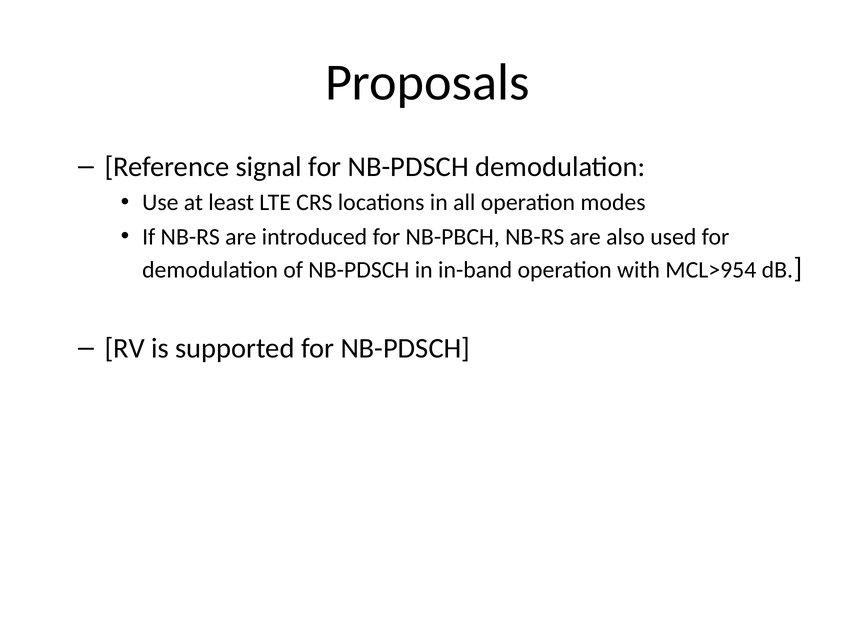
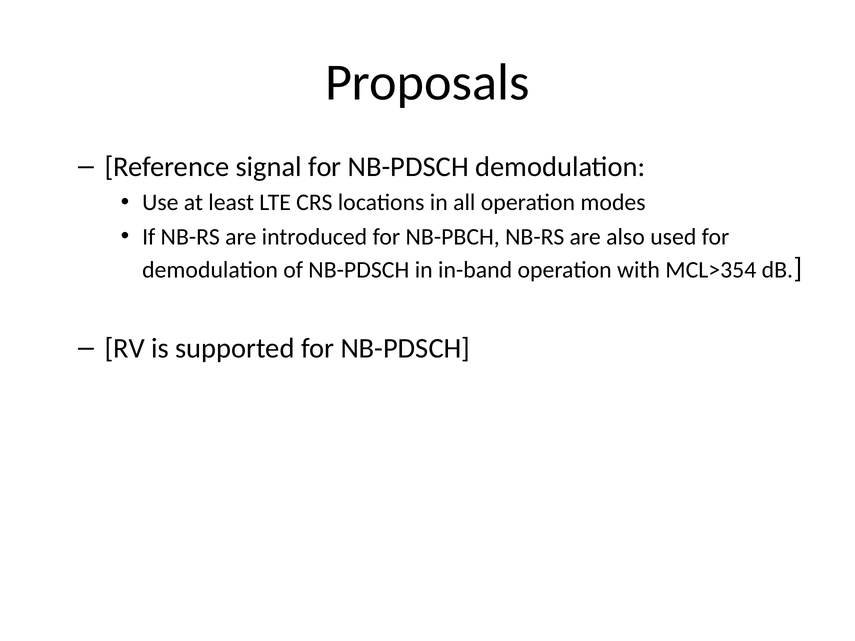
MCL>954: MCL>954 -> MCL>354 (711, 270)
